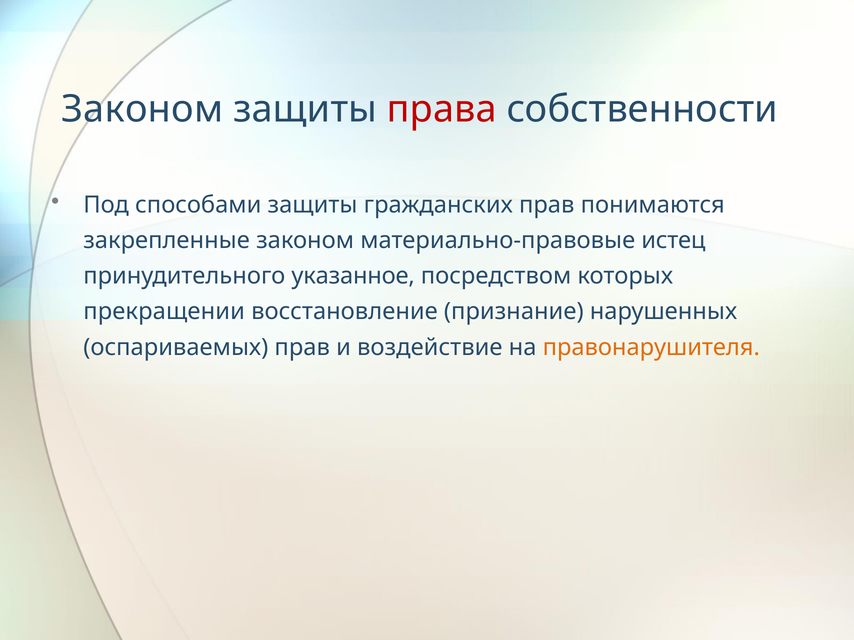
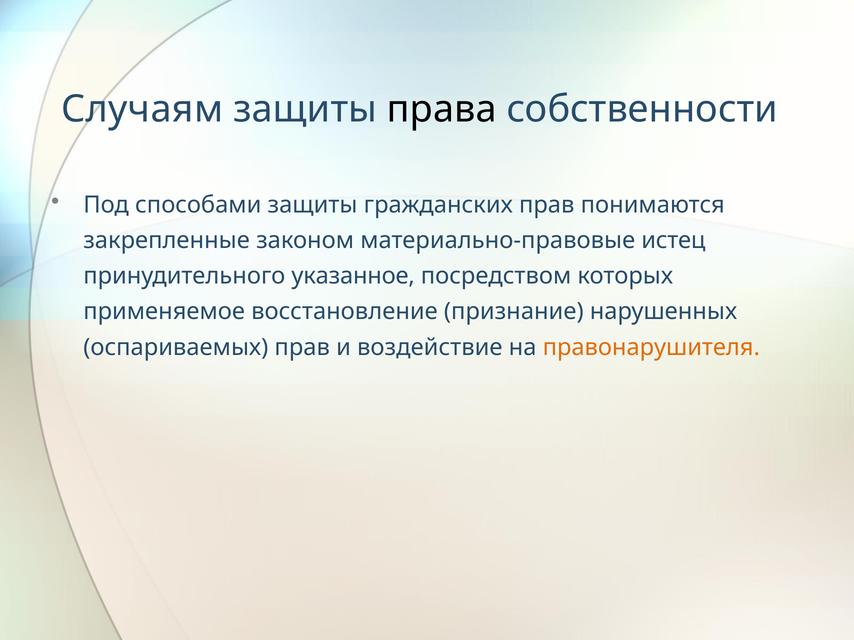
Законом: Законом -> Случаям (142, 109)
права colour: red -> black (442, 109)
прекращении: прекращении -> применяемое (164, 312)
